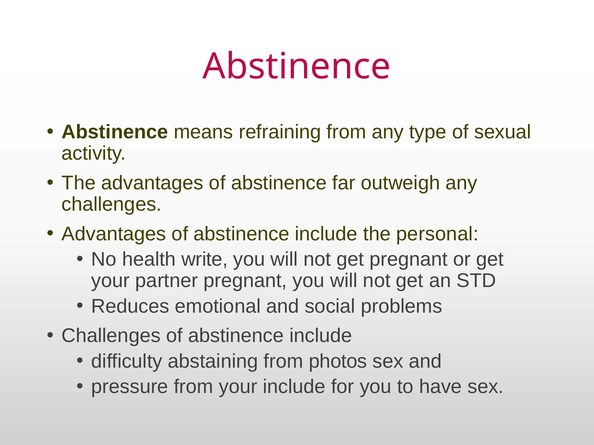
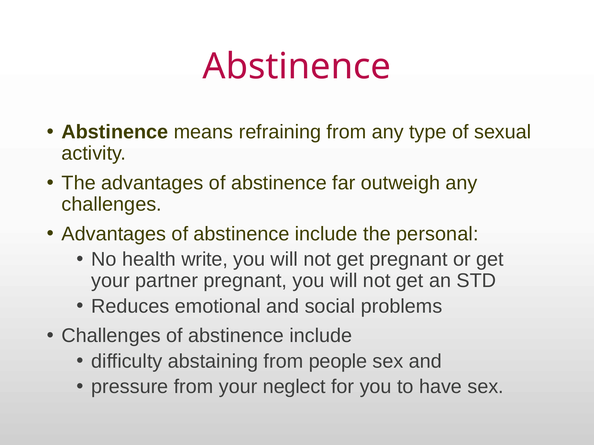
photos: photos -> people (338, 362)
your include: include -> neglect (294, 387)
